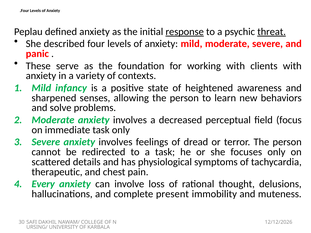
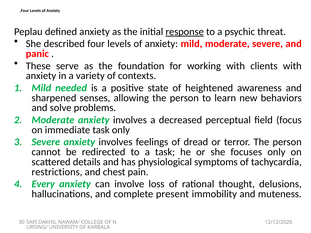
threat underline: present -> none (272, 32)
infancy: infancy -> needed (71, 88)
therapeutic: therapeutic -> restrictions (57, 172)
